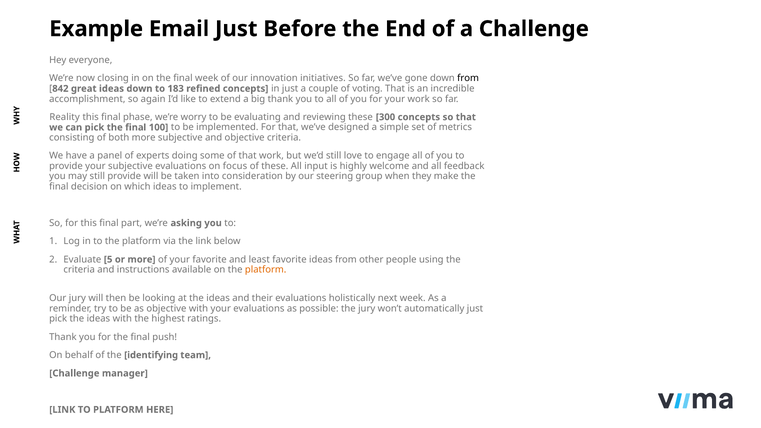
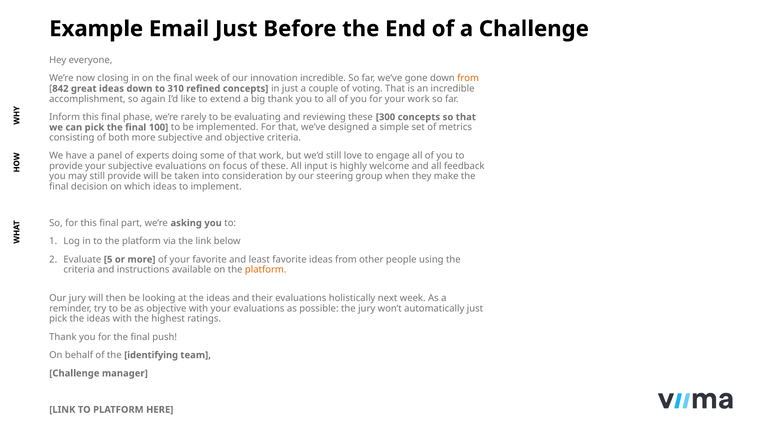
innovation initiatives: initiatives -> incredible (323, 78)
from colour: black -> orange (468, 78)
183: 183 -> 310 (176, 89)
Reality: Reality -> Inform (65, 117)
worry: worry -> rarely (194, 117)
